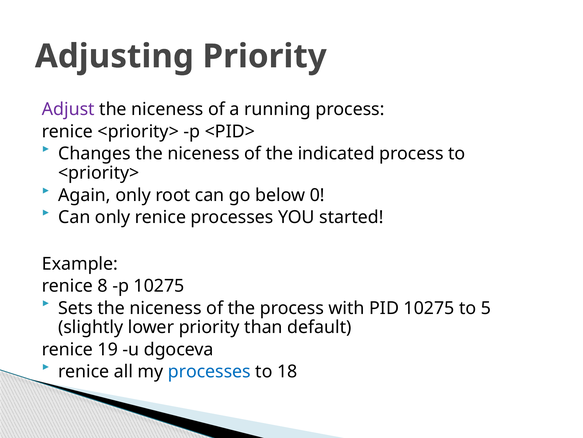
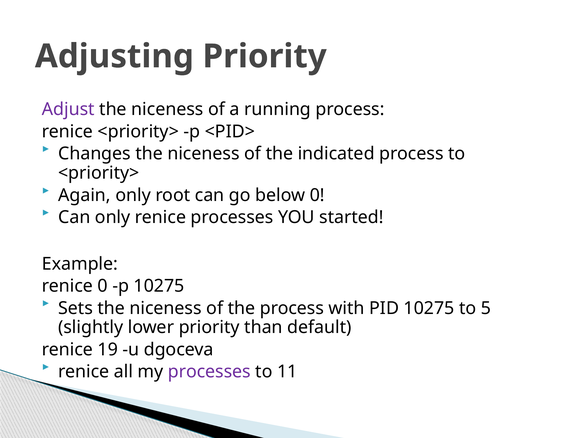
renice 8: 8 -> 0 (103, 286)
processes colour: blue -> purple (209, 371)
18: 18 -> 11 (287, 371)
